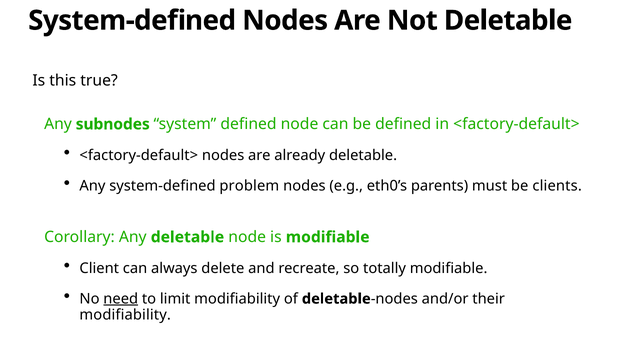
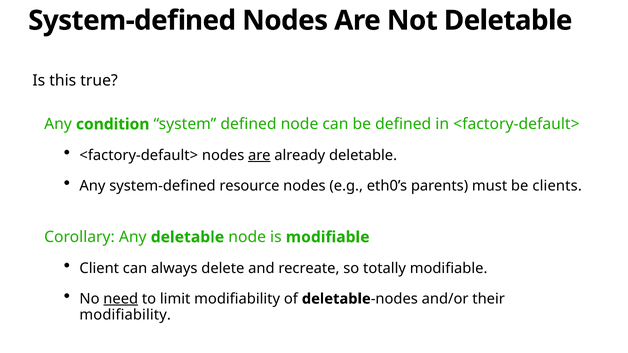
subnodes: subnodes -> condition (113, 124)
are underline: none -> present (259, 155)
problem: problem -> resource (249, 186)
